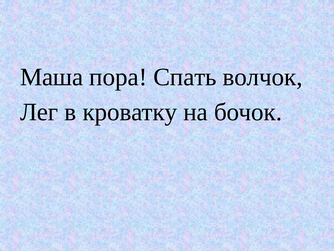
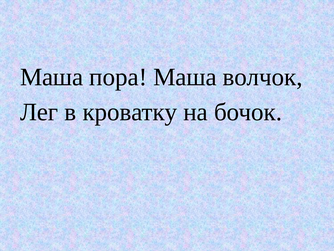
пора Спать: Спать -> Маша (185, 77)
